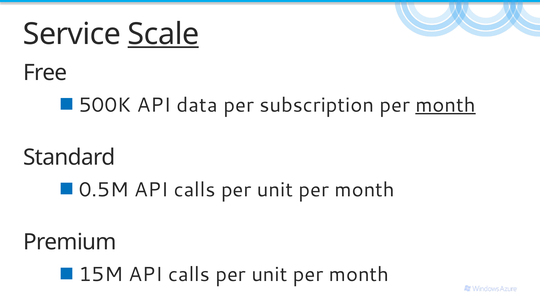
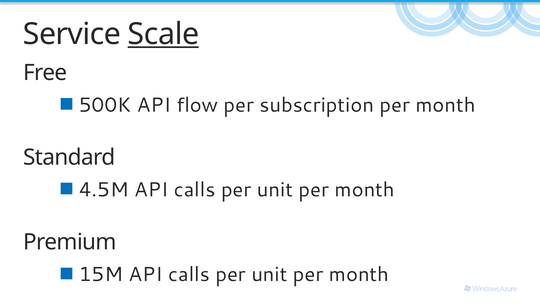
data: data -> flow (197, 105)
month underline: present -> none (446, 105)
0.5M: 0.5M -> 4.5M (104, 190)
